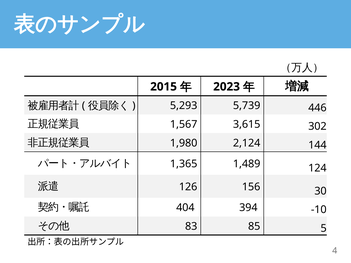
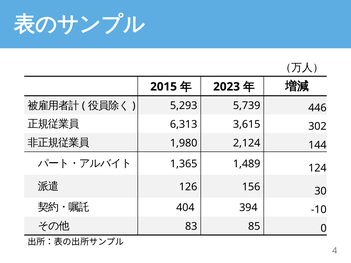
1,567: 1,567 -> 6,313 (184, 125)
5: 5 -> 0 (324, 229)
